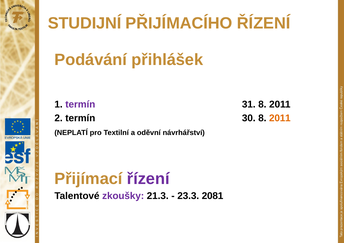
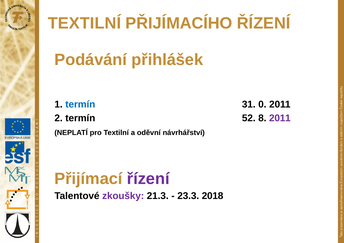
STUDIJNÍ: STUDIJNÍ -> TEXTILNÍ (84, 23)
termín colour: purple -> blue (80, 105)
31 8: 8 -> 0 (262, 105)
30: 30 -> 52 (249, 118)
2011 colour: orange -> purple (280, 118)
2081: 2081 -> 2018 (213, 196)
